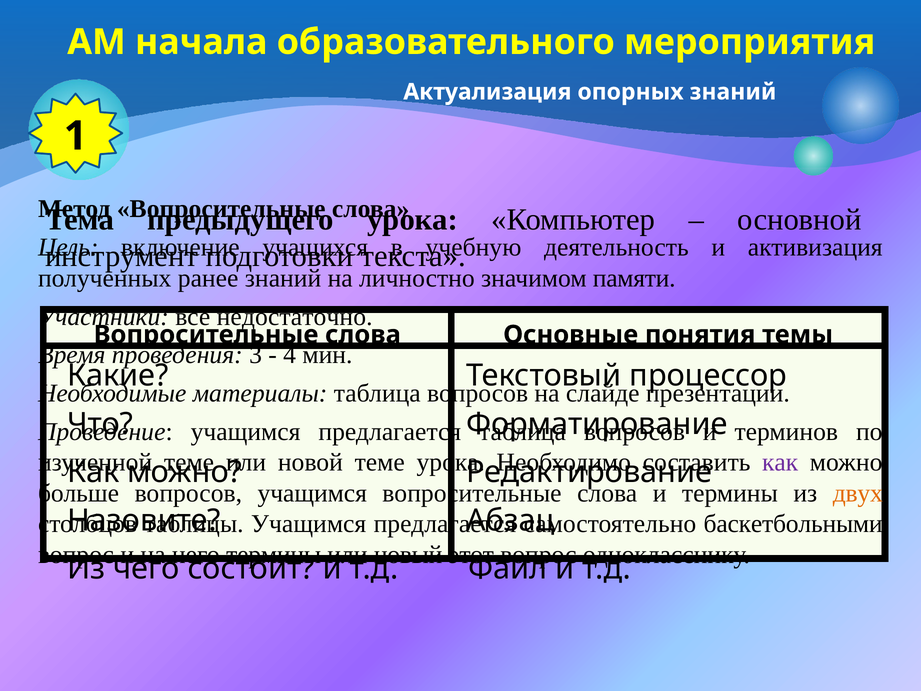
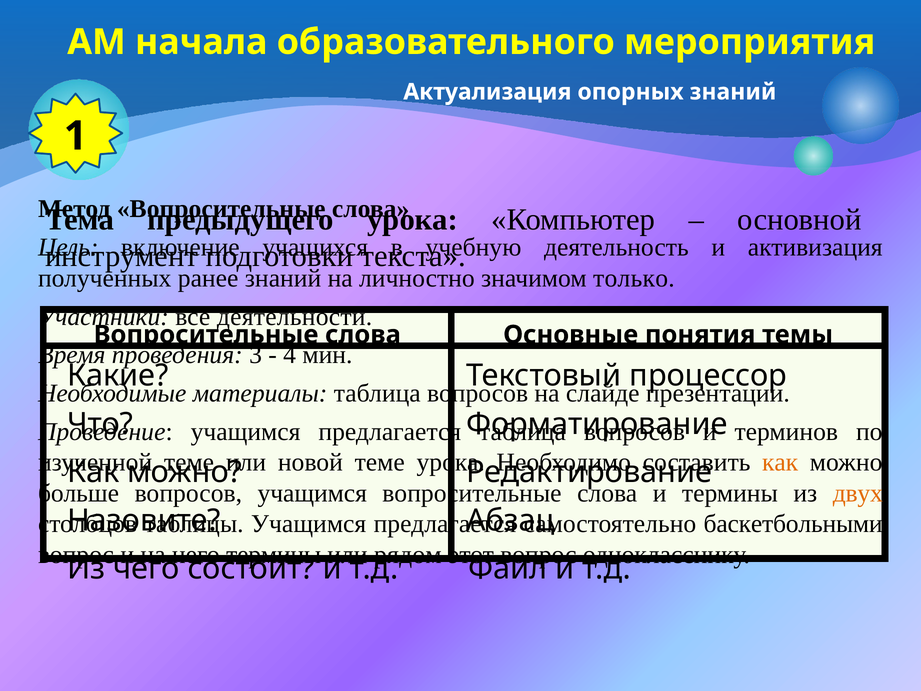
памяти: памяти -> только (634, 278)
недостаточно: недостаточно -> деятельности (295, 316)
как colour: purple -> orange (780, 462)
новый: новый -> рядом (408, 554)
